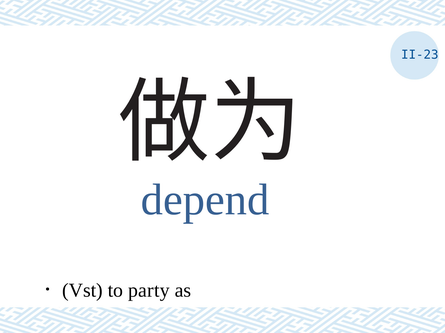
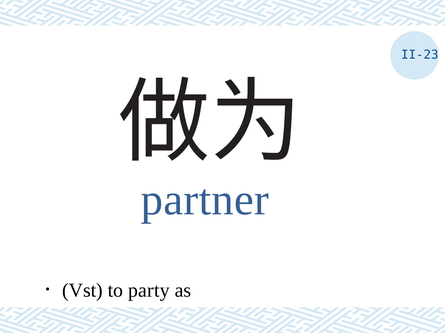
depend: depend -> partner (205, 200)
